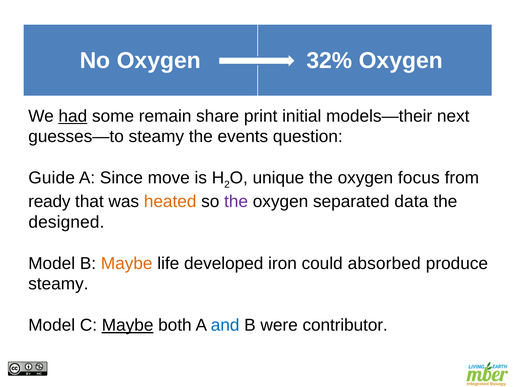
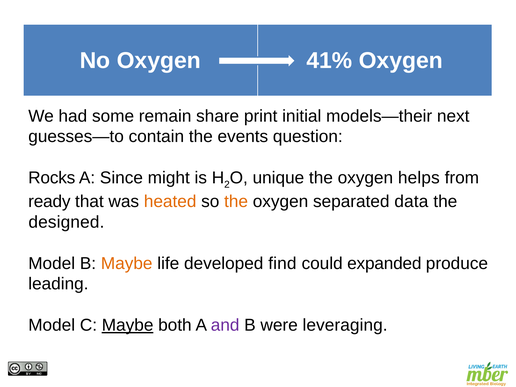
32%: 32% -> 41% (329, 61)
had underline: present -> none (73, 116)
guesses—to steamy: steamy -> contain (156, 137)
Guide: Guide -> Rocks (52, 178)
move: move -> might (169, 178)
focus: focus -> helps (419, 178)
the colour: purple -> orange (236, 201)
iron: iron -> find (282, 263)
absorbed: absorbed -> expanded (384, 263)
steamy: steamy -> leading (58, 284)
and colour: blue -> purple (225, 325)
contributor: contributor -> leveraging (345, 325)
